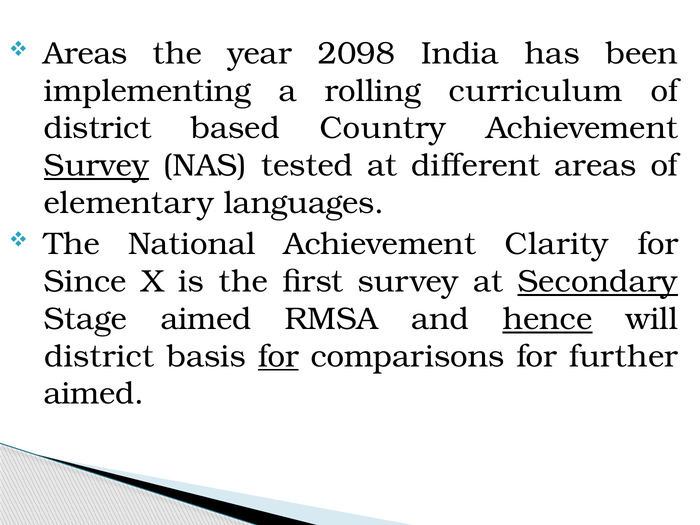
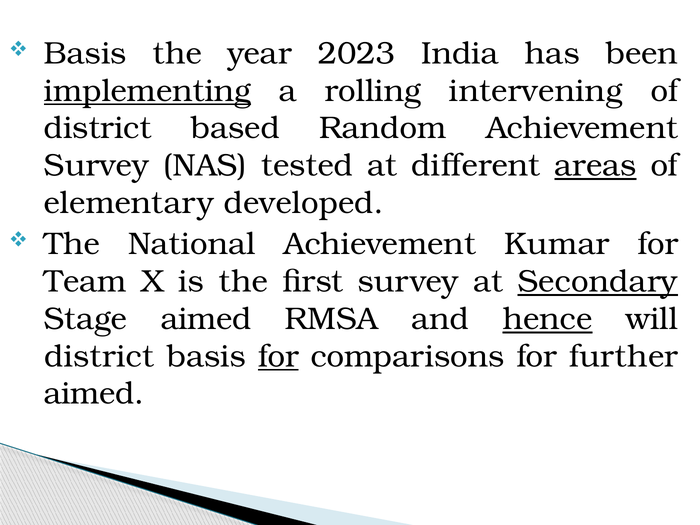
Areas: Areas -> Basis (85, 53)
2098: 2098 -> 2023 (356, 53)
implementing underline: none -> present (147, 91)
curriculum: curriculum -> intervening (536, 91)
Country: Country -> Random (383, 128)
Survey underline: present -> none (96, 166)
areas underline: none -> present (595, 166)
languages: languages -> developed (304, 203)
Clarity: Clarity -> Kumar (557, 244)
Since: Since -> Team (85, 282)
